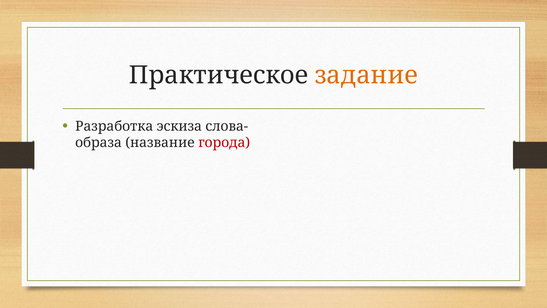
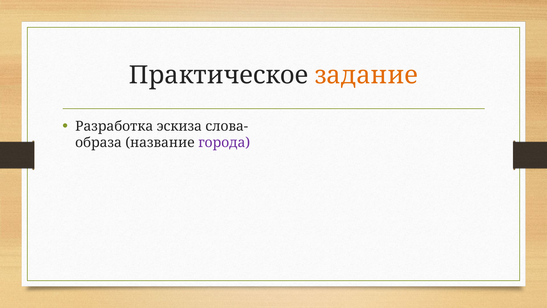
города colour: red -> purple (224, 142)
